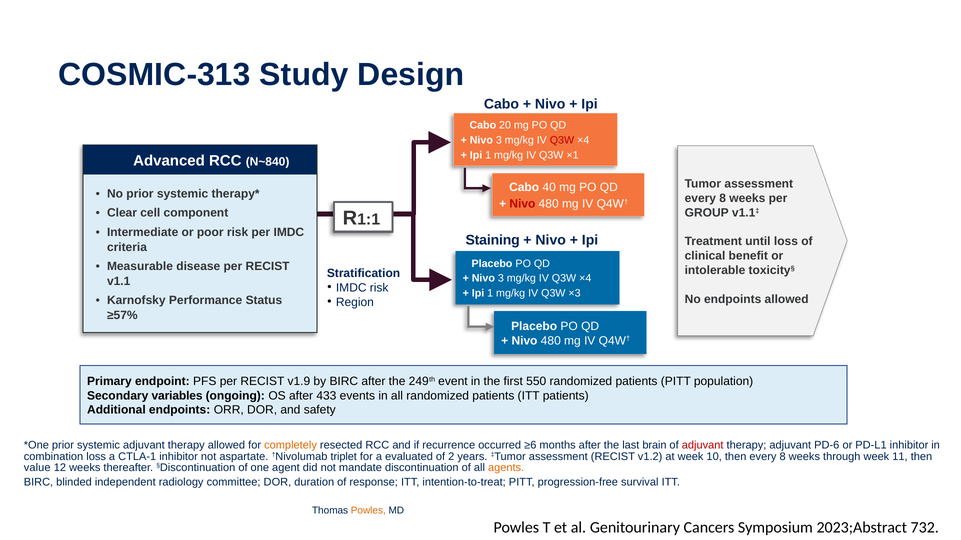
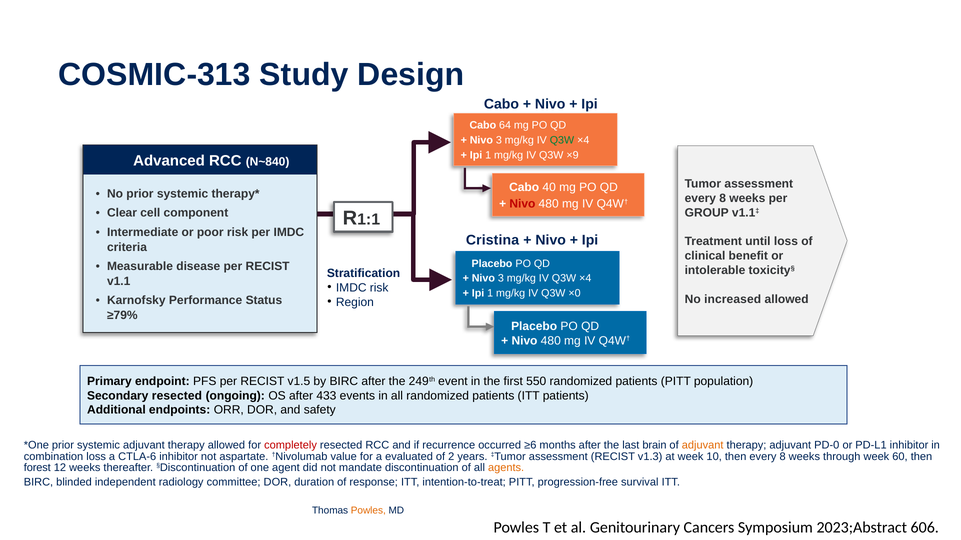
20: 20 -> 64 (505, 125)
Q3W colour: red -> green (562, 140)
×1: ×1 -> ×9 (573, 155)
Staining: Staining -> Cristina (492, 240)
×3: ×3 -> ×0 (575, 294)
No endpoints: endpoints -> increased (733, 299)
≥57%: ≥57% -> ≥79% (122, 315)
v1.9: v1.9 -> v1.5 (299, 382)
Secondary variables: variables -> resected (177, 396)
completely colour: orange -> red (291, 446)
adjuvant colour: red -> orange (703, 446)
PD-6: PD-6 -> PD-0 (827, 446)
CTLA-1: CTLA-1 -> CTLA-6 (137, 457)
triplet: triplet -> value (344, 457)
v1.2: v1.2 -> v1.3 (650, 457)
11: 11 -> 60 (900, 457)
value: value -> forest (37, 468)
732: 732 -> 606 (925, 528)
